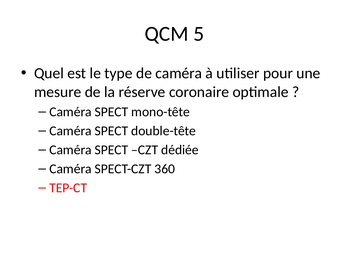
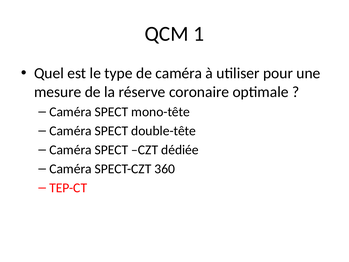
5: 5 -> 1 (199, 34)
